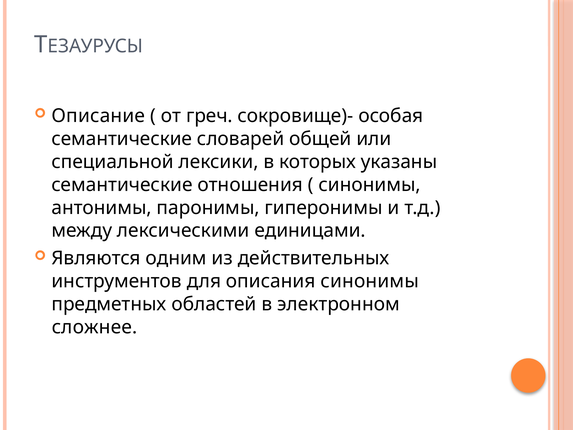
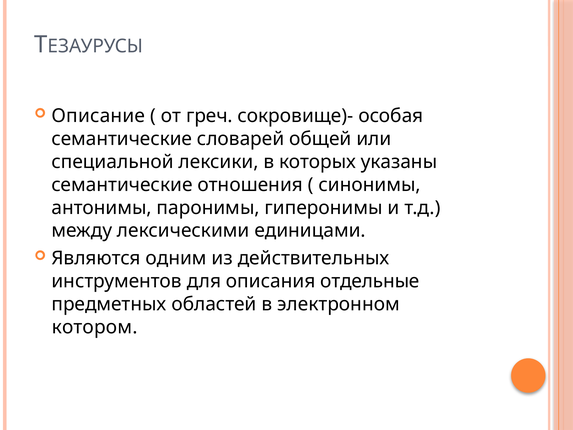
описания синонимы: синонимы -> отдельные (370, 281)
сложнее: сложнее -> котором (95, 327)
